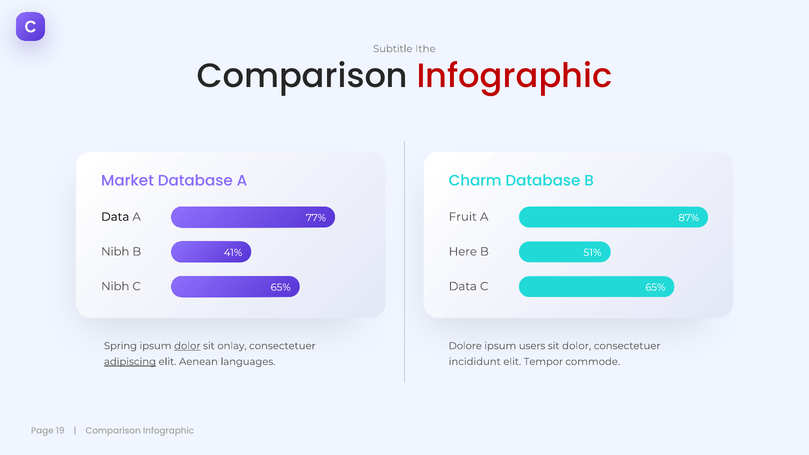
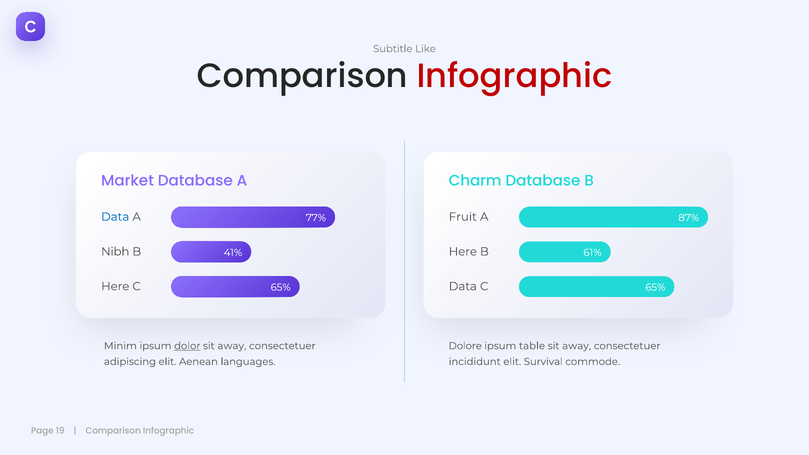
Ithe: Ithe -> Like (426, 49)
Data colour: black -> blue (115, 217)
51%: 51% -> 61% (592, 253)
Nibh: Nibh -> Here (115, 286)
Spring: Spring -> Minim (120, 346)
onlay: onlay -> away (232, 346)
users: users -> table (532, 346)
dolor: dolor -> away (577, 346)
adipiscing underline: present -> none (130, 362)
Tempor: Tempor -> Survival (543, 362)
